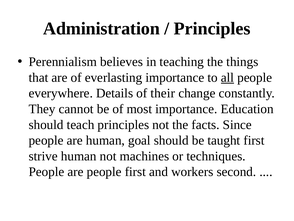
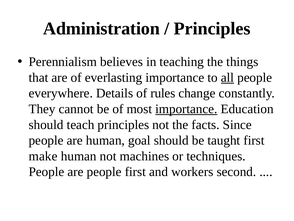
their: their -> rules (163, 93)
importance underline: none -> present (186, 109)
strive: strive -> make (43, 156)
